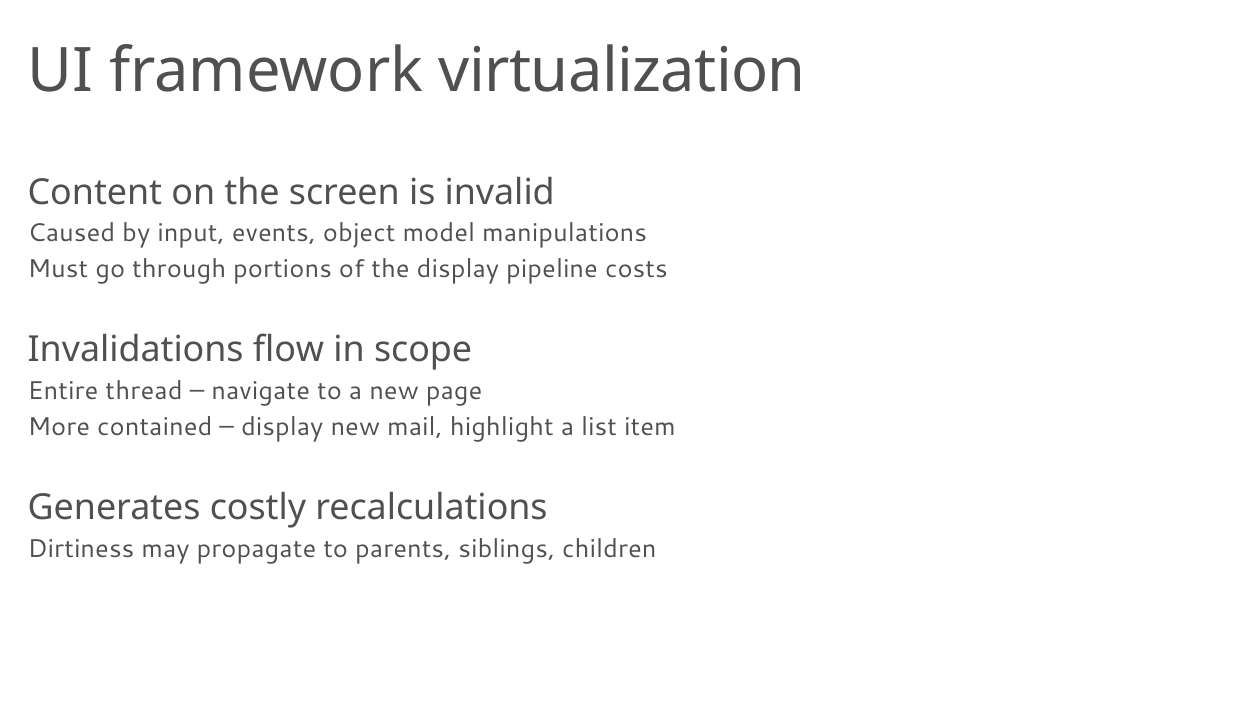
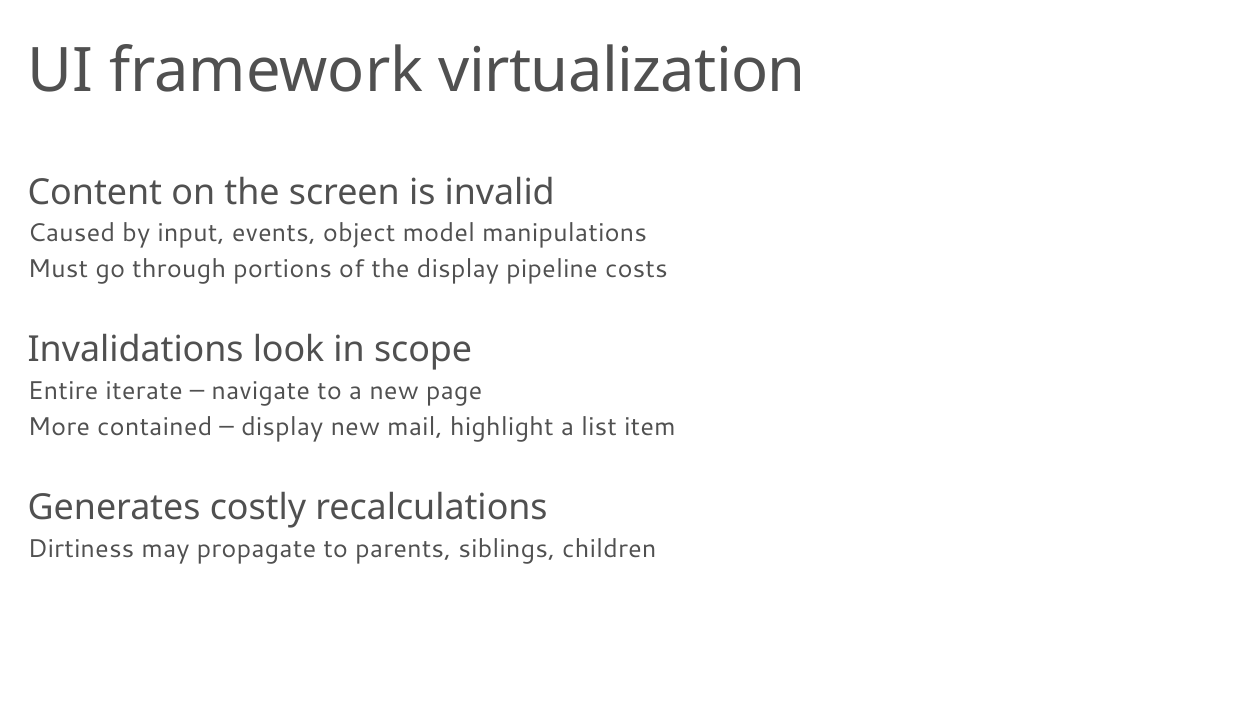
flow: flow -> look (289, 350)
thread: thread -> iterate (144, 391)
